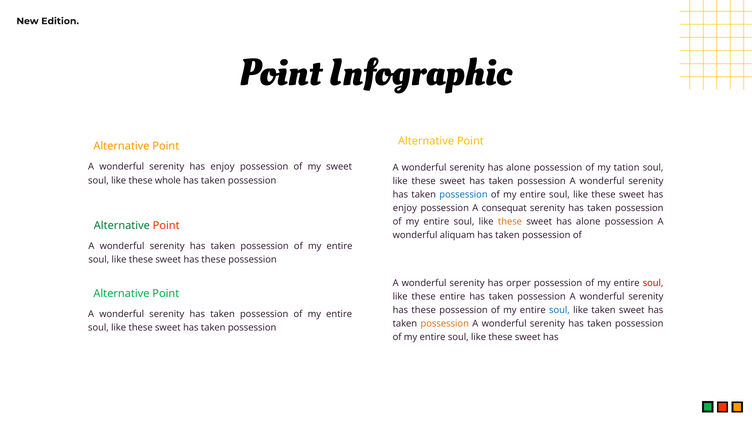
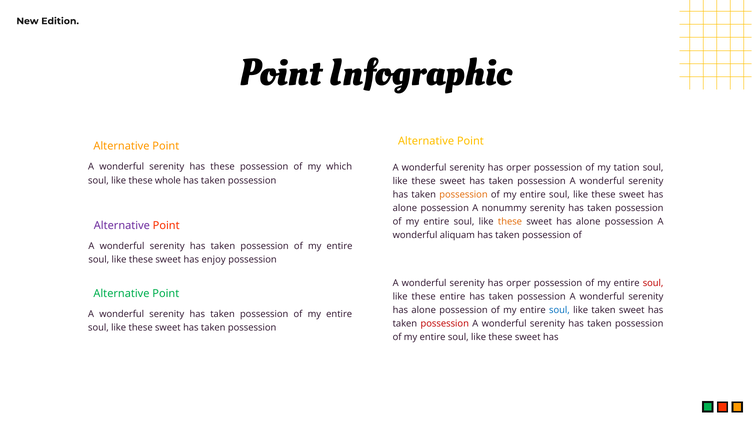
serenity has enjoy: enjoy -> these (222, 167)
my sweet: sweet -> which (339, 167)
alone: alone -> orper (519, 168)
possession colour: blue -> orange (463, 195)
enjoy: enjoy -> alone (405, 208)
consequat: consequat -> nonummy (504, 208)
Alternative colour: green -> purple (122, 225)
sweet has these: these -> enjoy (214, 260)
these: these -> alone (424, 310)
possession colour: orange -> red (445, 324)
